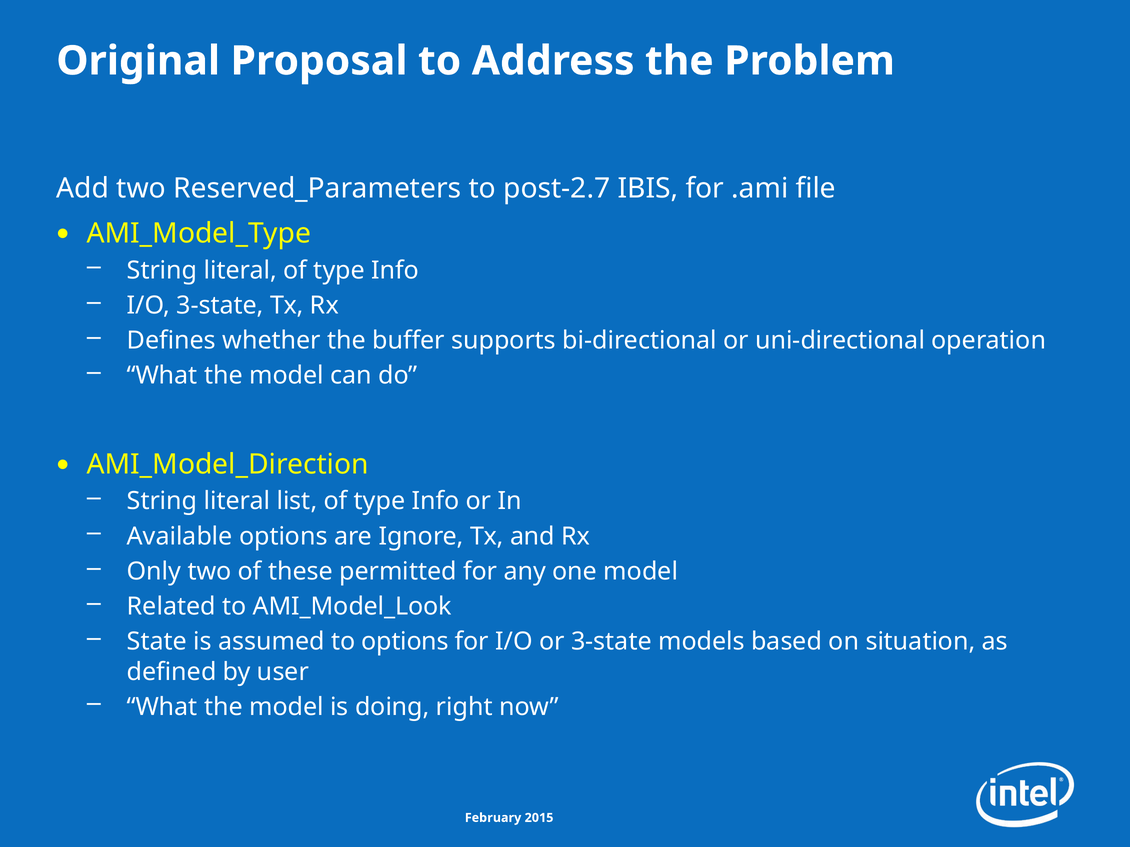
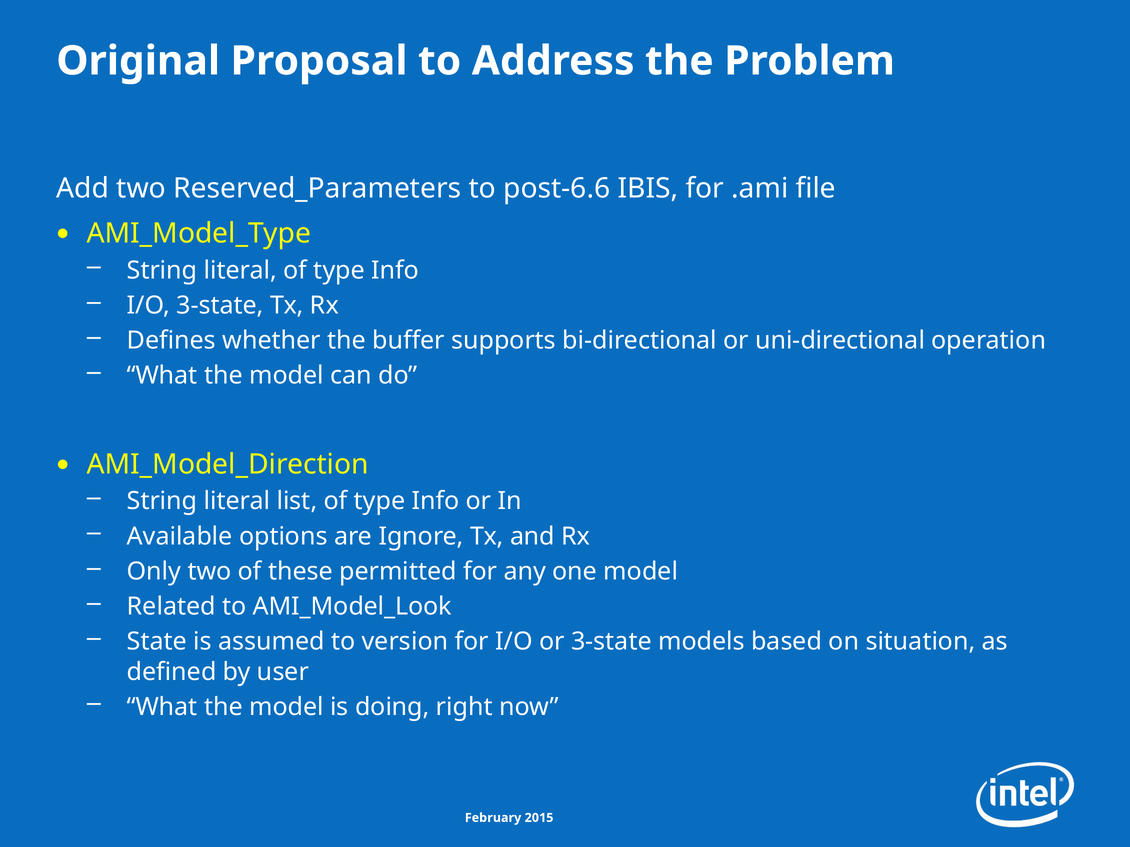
post-2.7: post-2.7 -> post-6.6 (557, 188)
to options: options -> version (405, 642)
